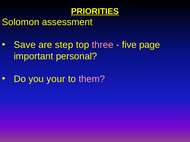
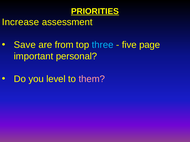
Solomon: Solomon -> Increase (21, 22)
step: step -> from (64, 45)
three colour: pink -> light blue (103, 45)
your: your -> level (56, 79)
